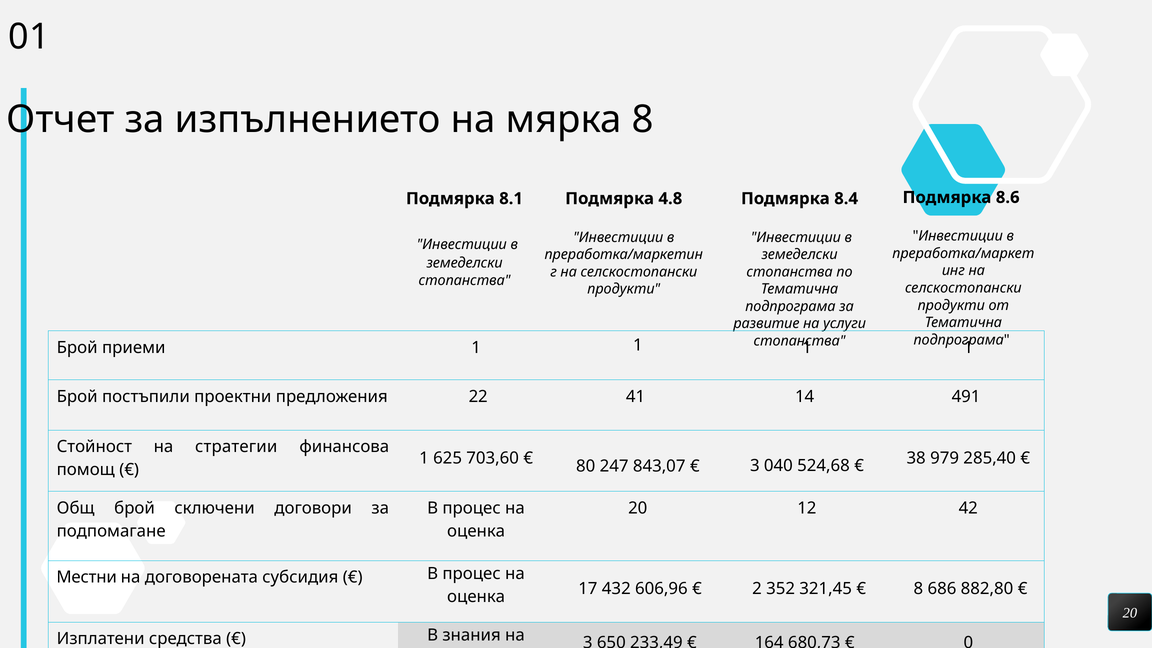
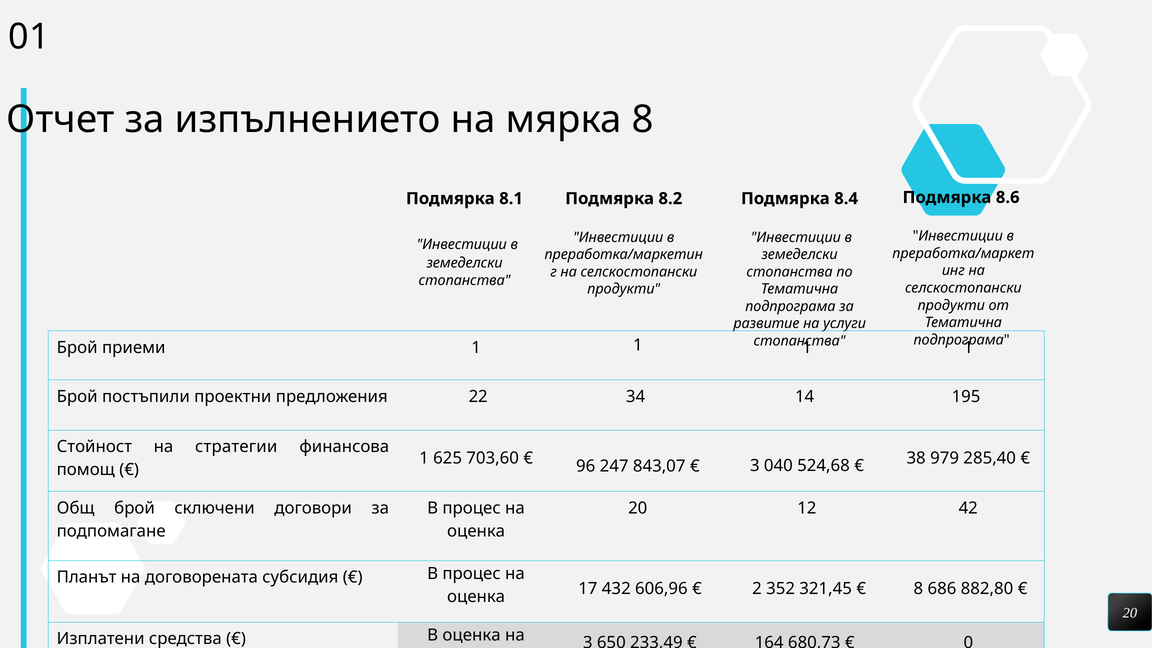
4.8: 4.8 -> 8.2 (670, 199)
41: 41 -> 34 (636, 397)
491: 491 -> 195 (966, 397)
80: 80 -> 96 (586, 466)
Местни: Местни -> Планът (87, 577)
В знания: знания -> оценка (472, 635)
